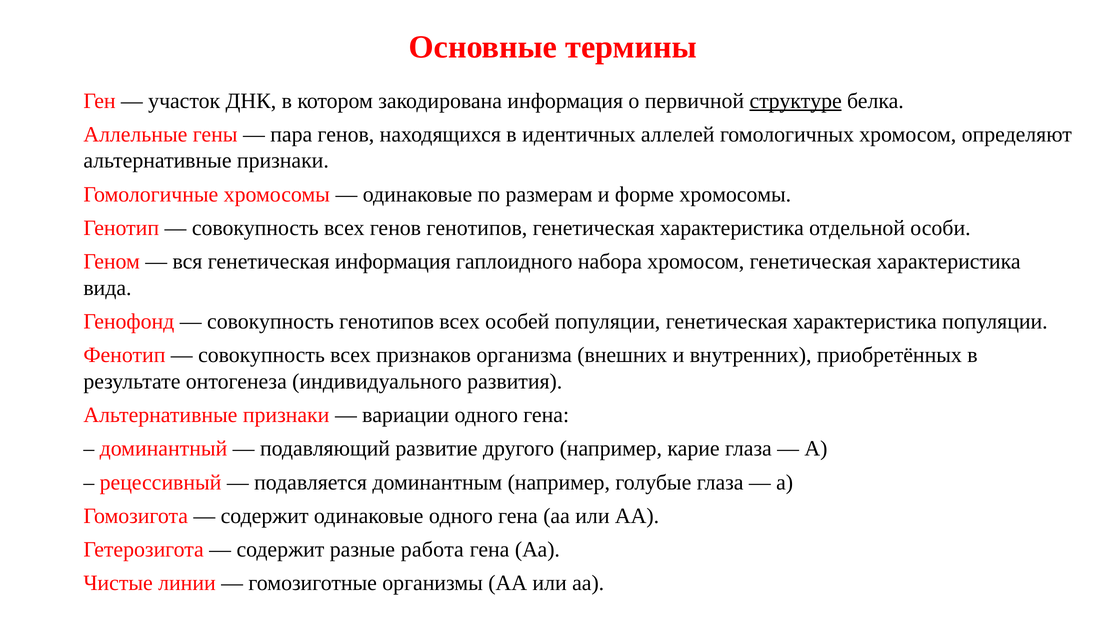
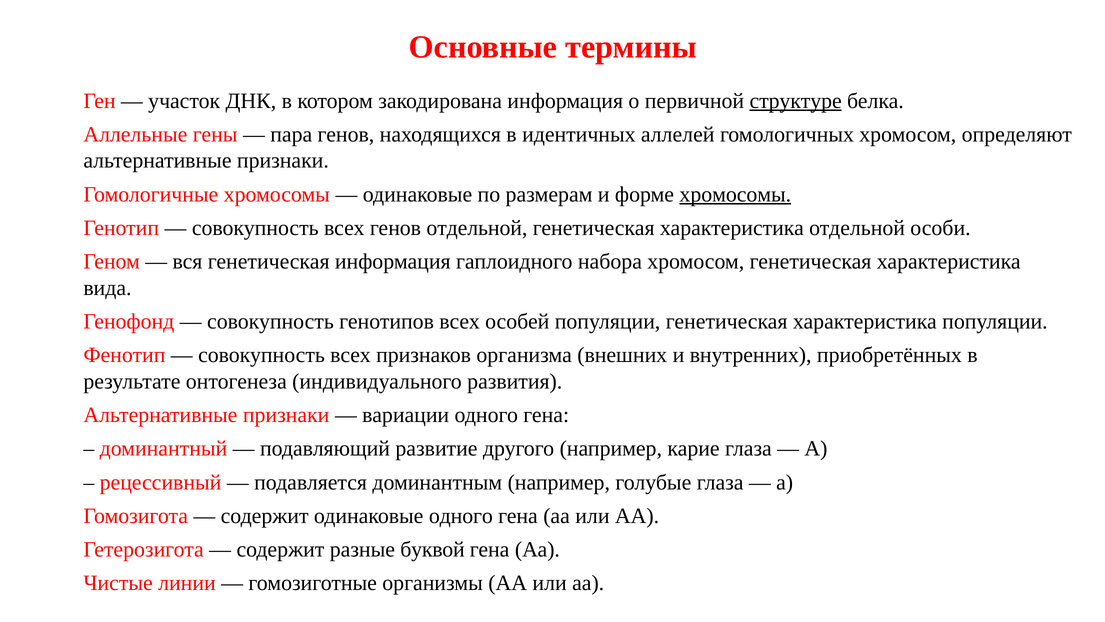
хромосомы underline: none -> present (735, 194)
генов генотипов: генотипов -> отдельной (477, 228)
работа: работа -> буквой (433, 549)
